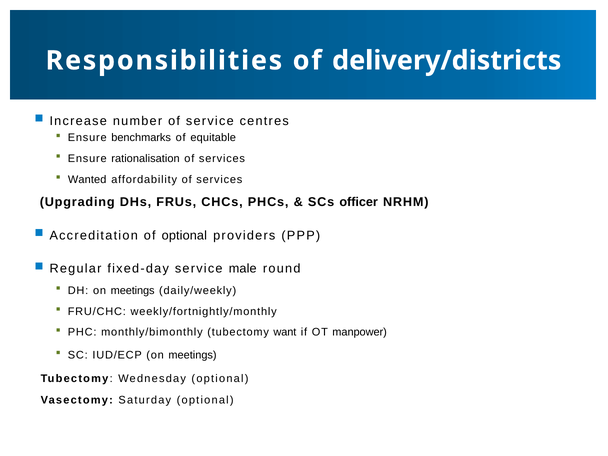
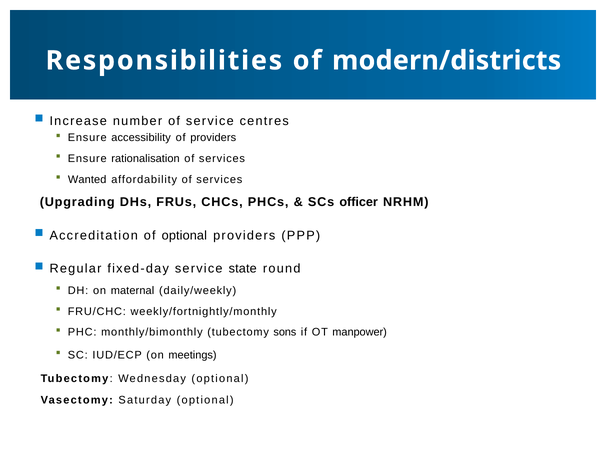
delivery/districts: delivery/districts -> modern/districts (447, 61)
benchmarks: benchmarks -> accessibility (141, 138)
of equitable: equitable -> providers (213, 138)
male: male -> state (243, 269)
DH on meetings: meetings -> maternal (133, 291)
want: want -> sons (285, 332)
